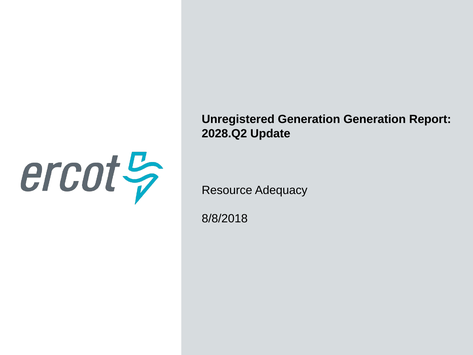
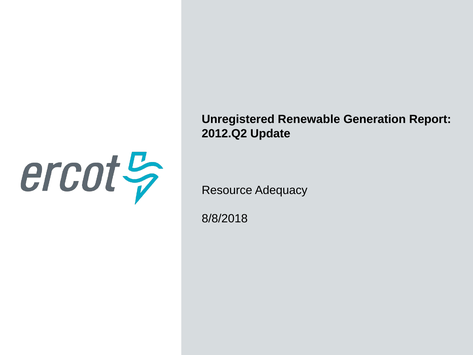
Unregistered Generation: Generation -> Renewable (309, 119)
2028.Q2: 2028.Q2 -> 2012.Q2 (224, 133)
